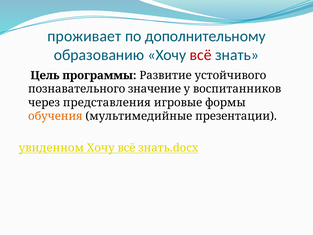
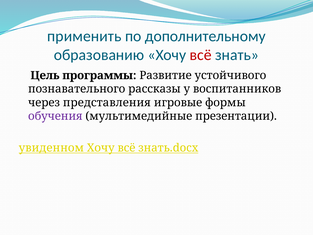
проживает: проживает -> применить (84, 36)
значение: значение -> рассказы (154, 89)
обучения colour: orange -> purple (55, 116)
